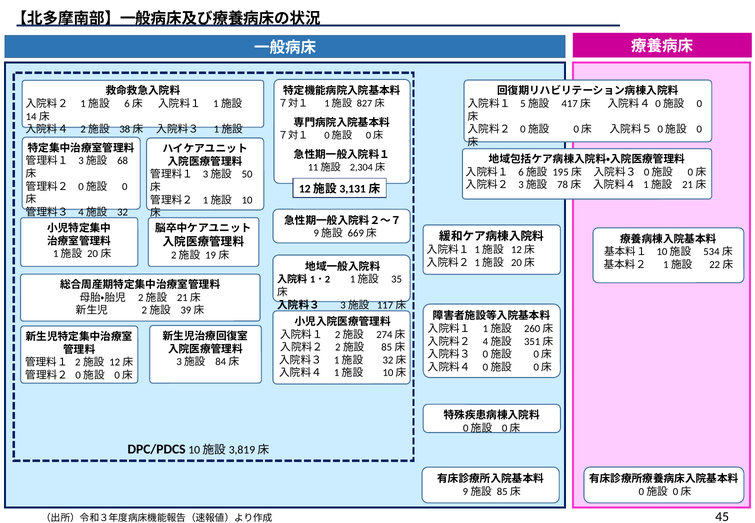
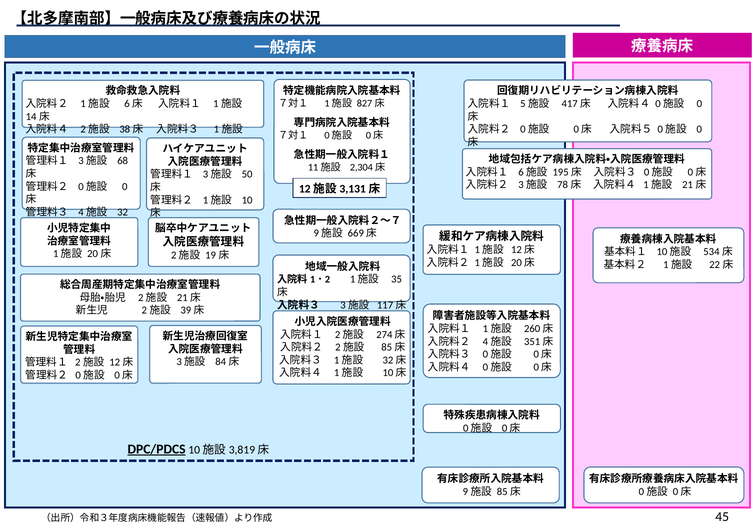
DPC/PDCS underline: none -> present (157, 449)
